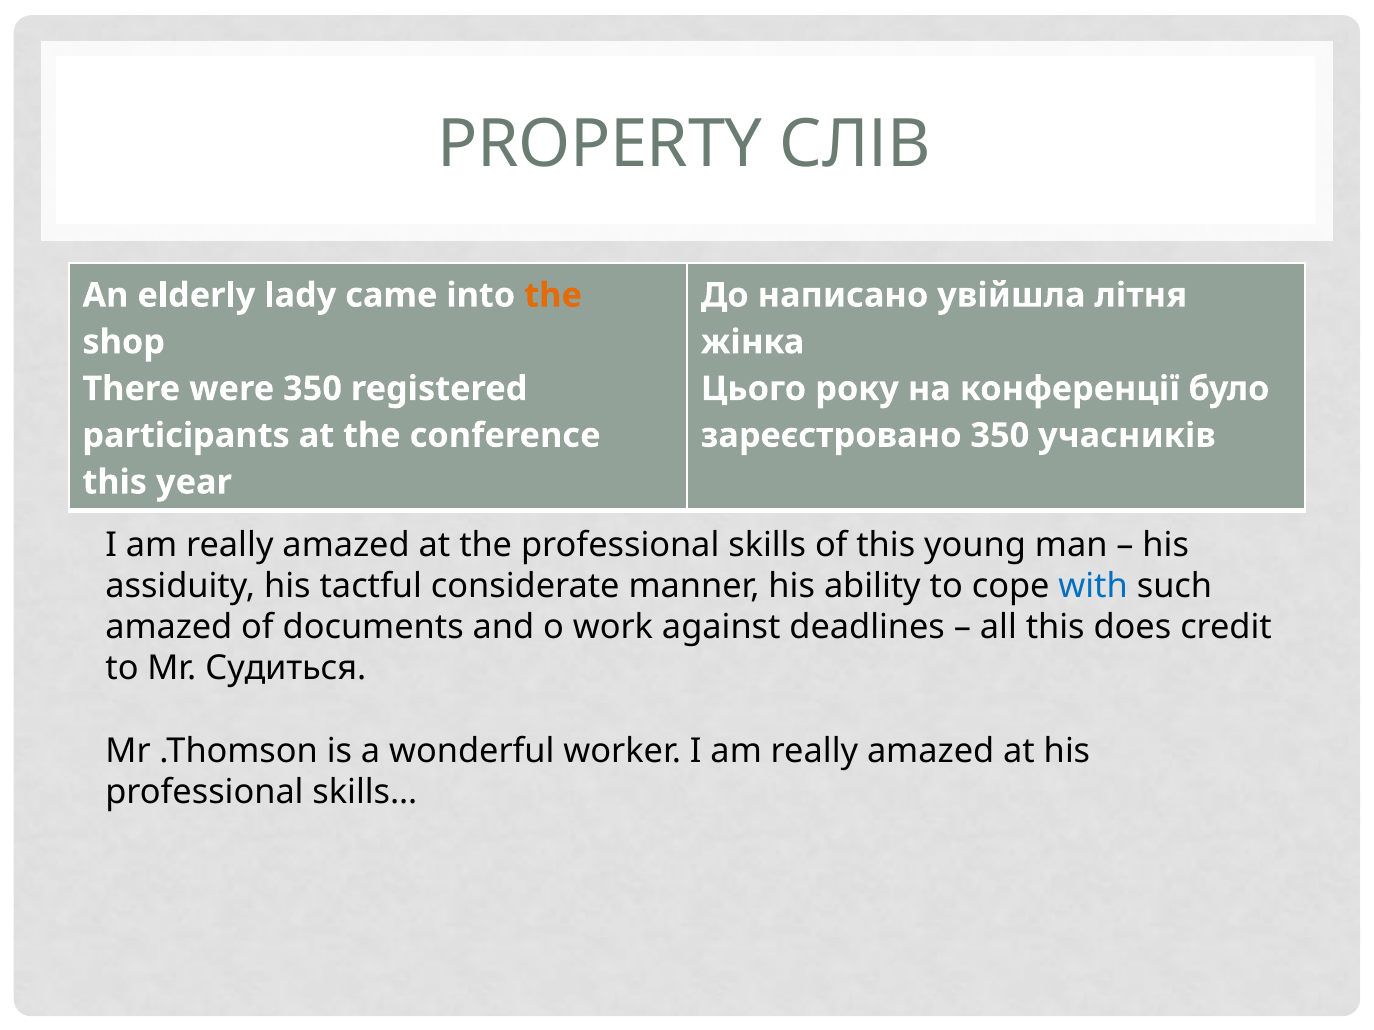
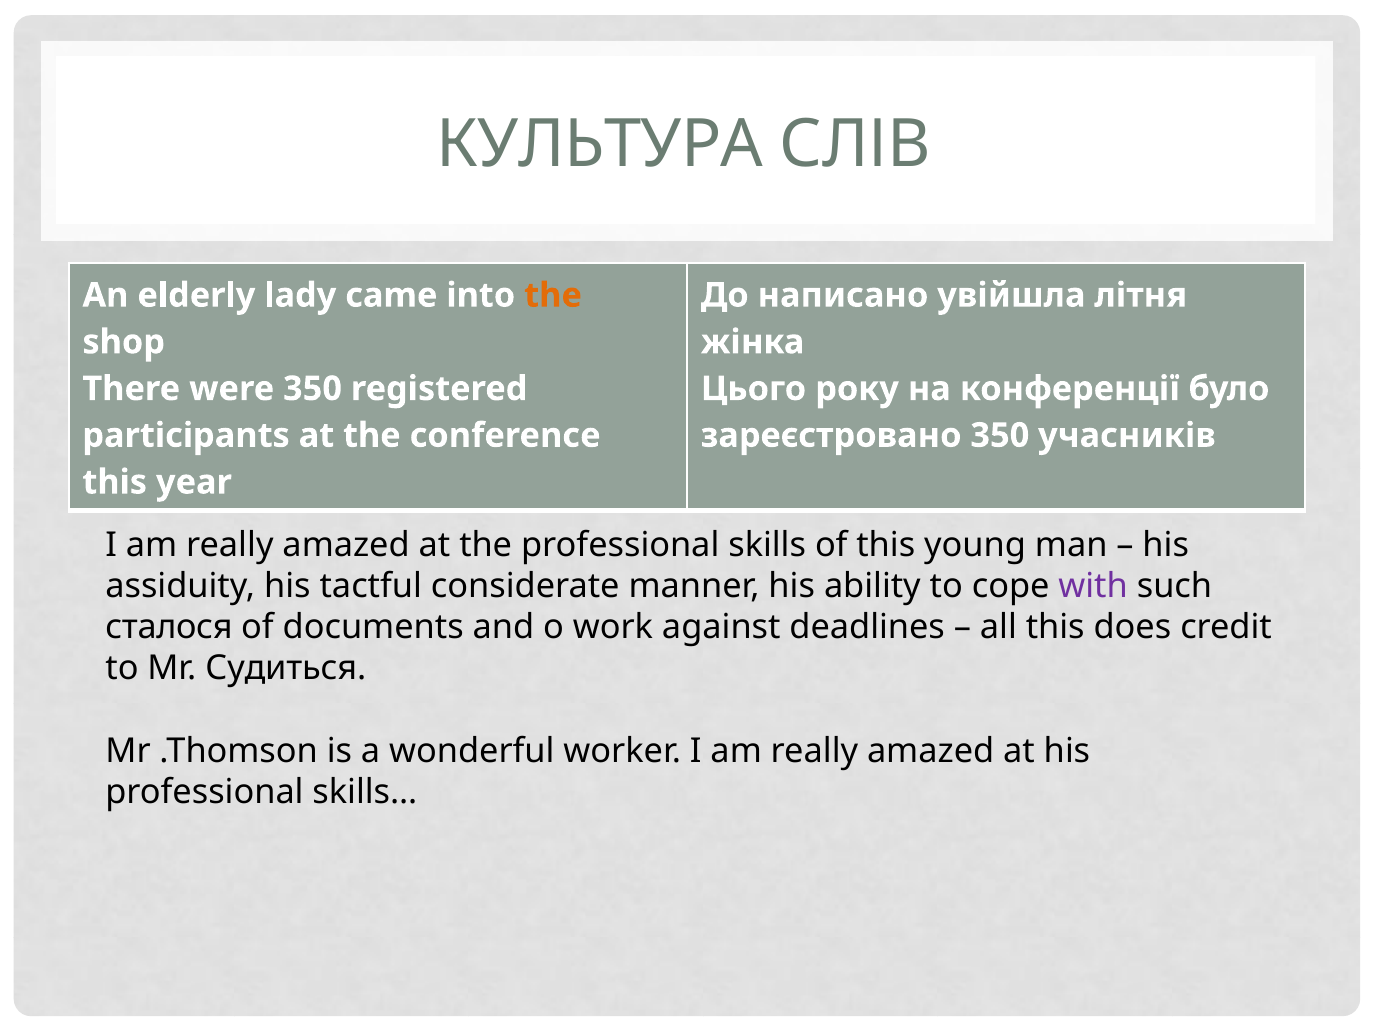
PROPERTY: PROPERTY -> КУЛЬТУРА (600, 144)
with colour: blue -> purple (1093, 586)
amazed: amazed -> сталося (169, 627)
